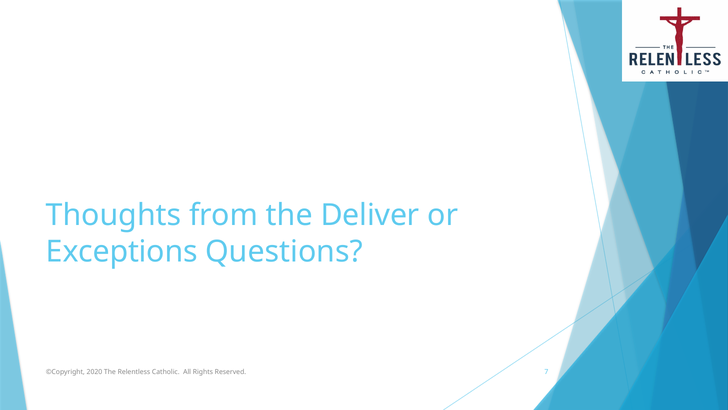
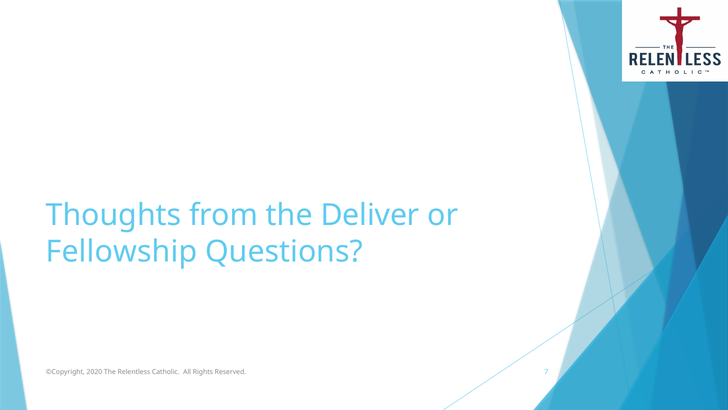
Exceptions: Exceptions -> Fellowship (122, 252)
